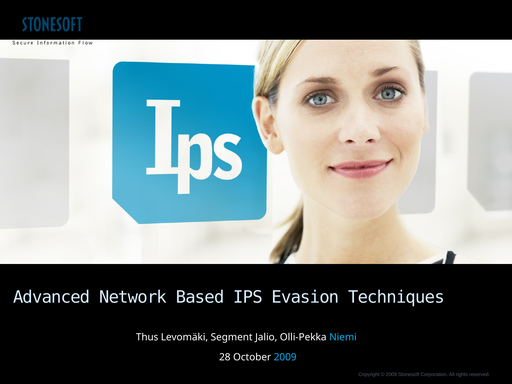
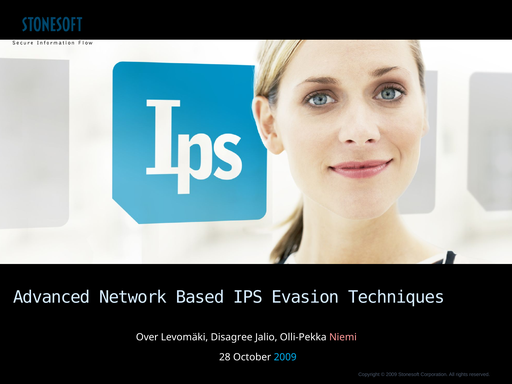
Thus: Thus -> Over (147, 337)
Segment: Segment -> Disagree (232, 337)
Niemi colour: light blue -> pink (343, 337)
